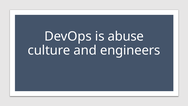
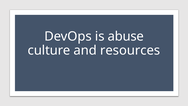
engineers: engineers -> resources (130, 50)
